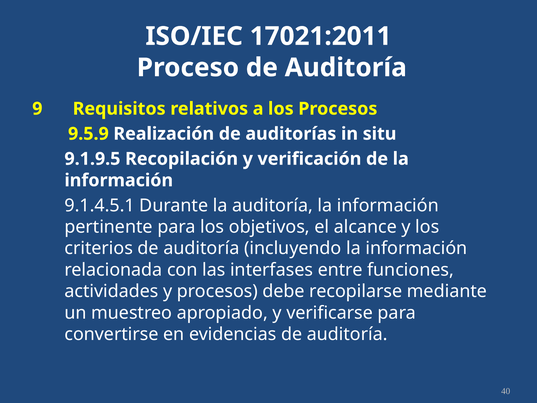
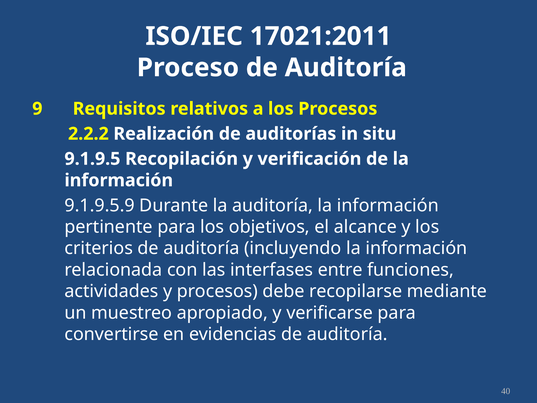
9.5.9: 9.5.9 -> 2.2.2 (88, 134)
9.1.4.5.1: 9.1.4.5.1 -> 9.1.9.5.9 (100, 205)
